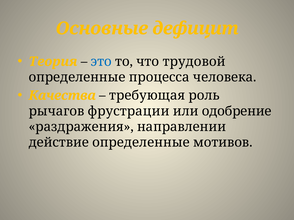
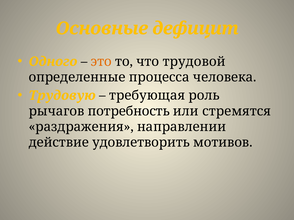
Теория: Теория -> Одного (53, 62)
это colour: blue -> orange (101, 62)
Качества: Качества -> Трудовую (62, 96)
фрустрации: фрустрации -> потребность (129, 111)
одобрение: одобрение -> стремятся (237, 111)
действие определенные: определенные -> удовлетворить (141, 143)
